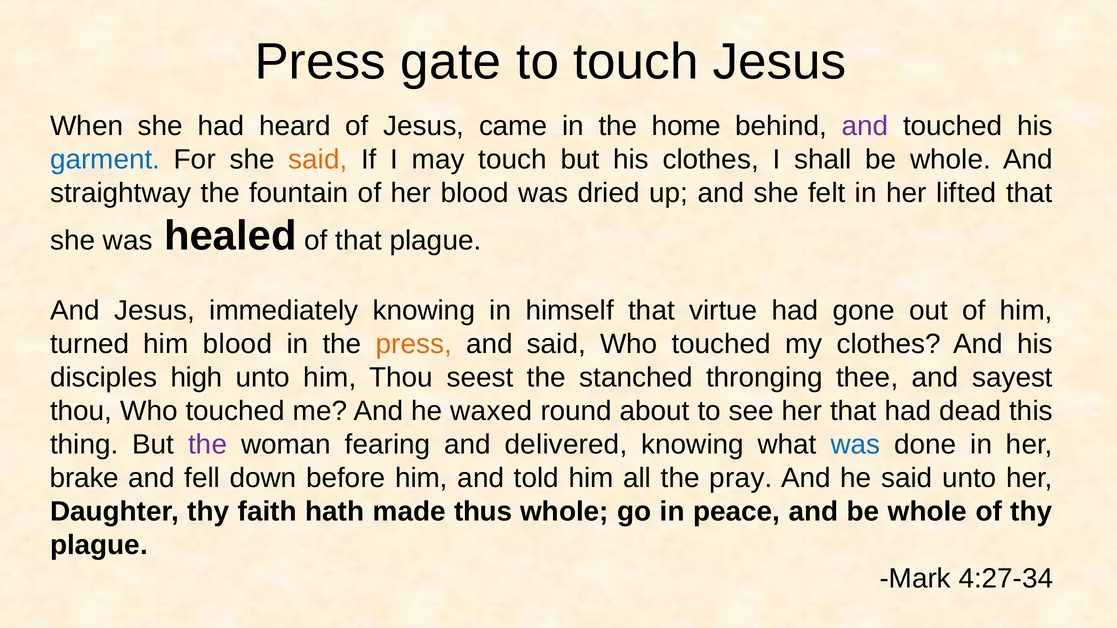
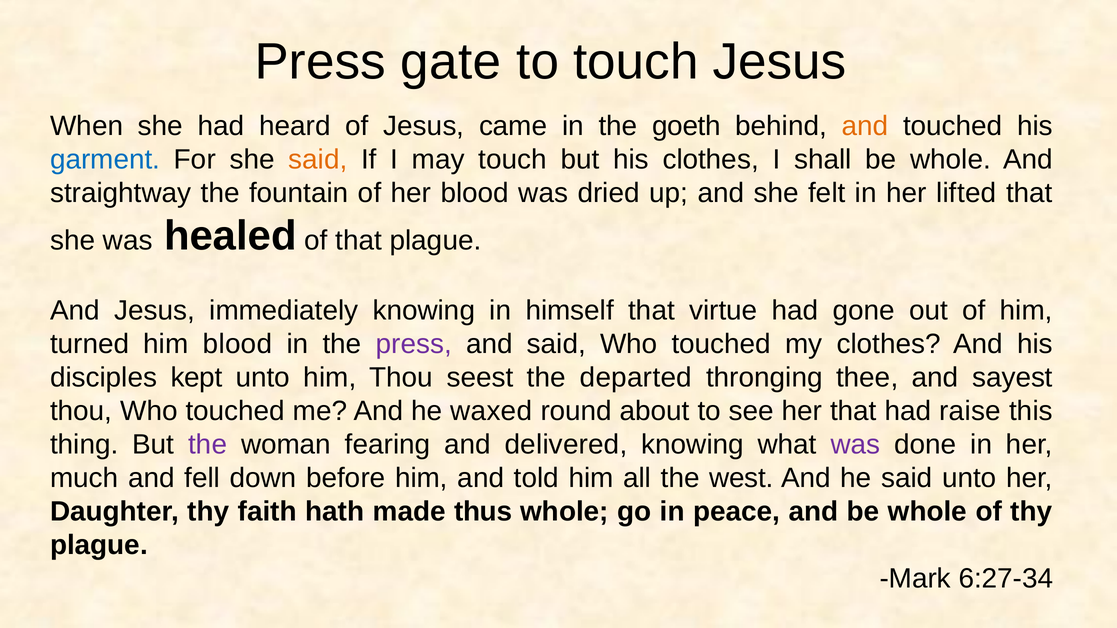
home: home -> goeth (686, 126)
and colour: purple -> orange (865, 126)
press colour: orange -> purple (414, 344)
high: high -> kept (197, 378)
stanched: stanched -> departed (636, 378)
dead: dead -> raise (970, 411)
was colour: blue -> purple (855, 445)
brake: brake -> much (84, 478)
pray: pray -> west (741, 478)
4:27-34: 4:27-34 -> 6:27-34 (1006, 579)
